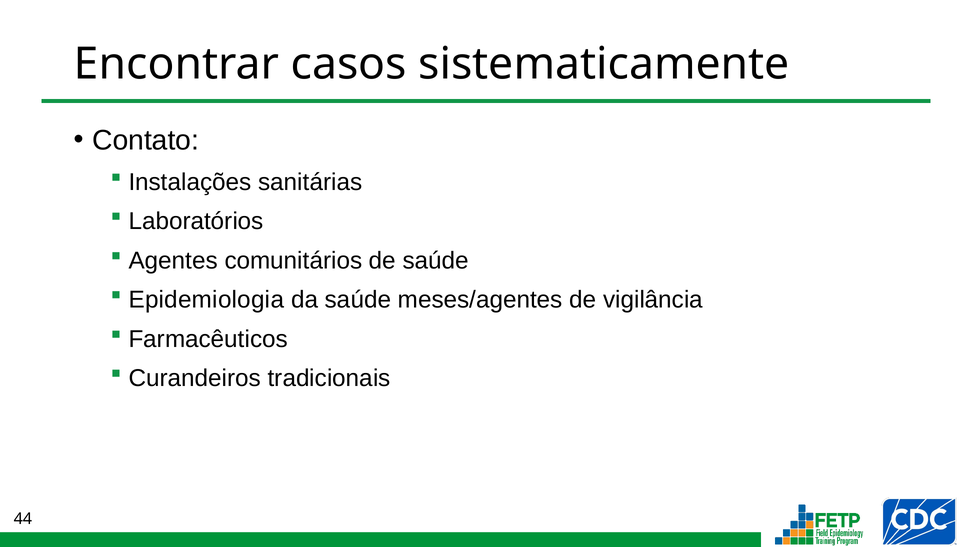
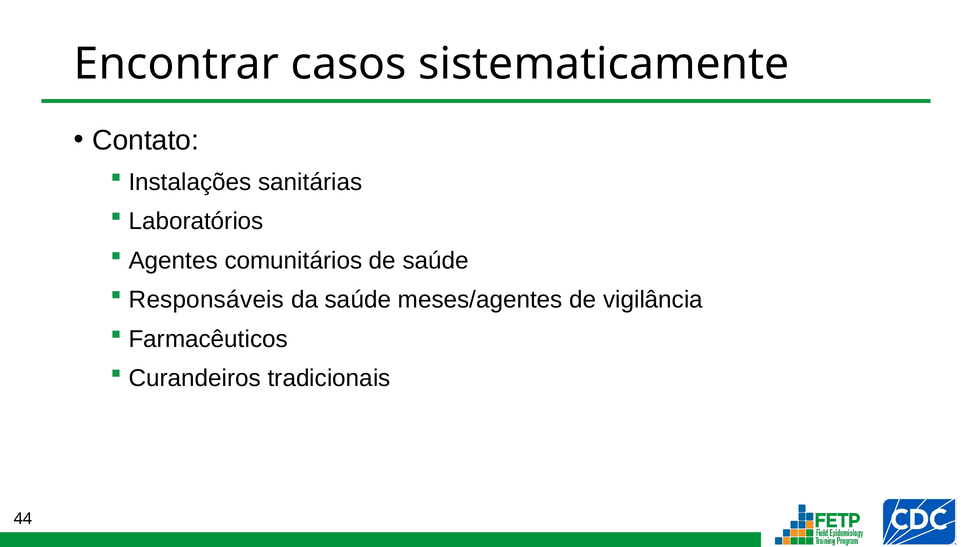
Epidemiologia: Epidemiologia -> Responsáveis (206, 300)
